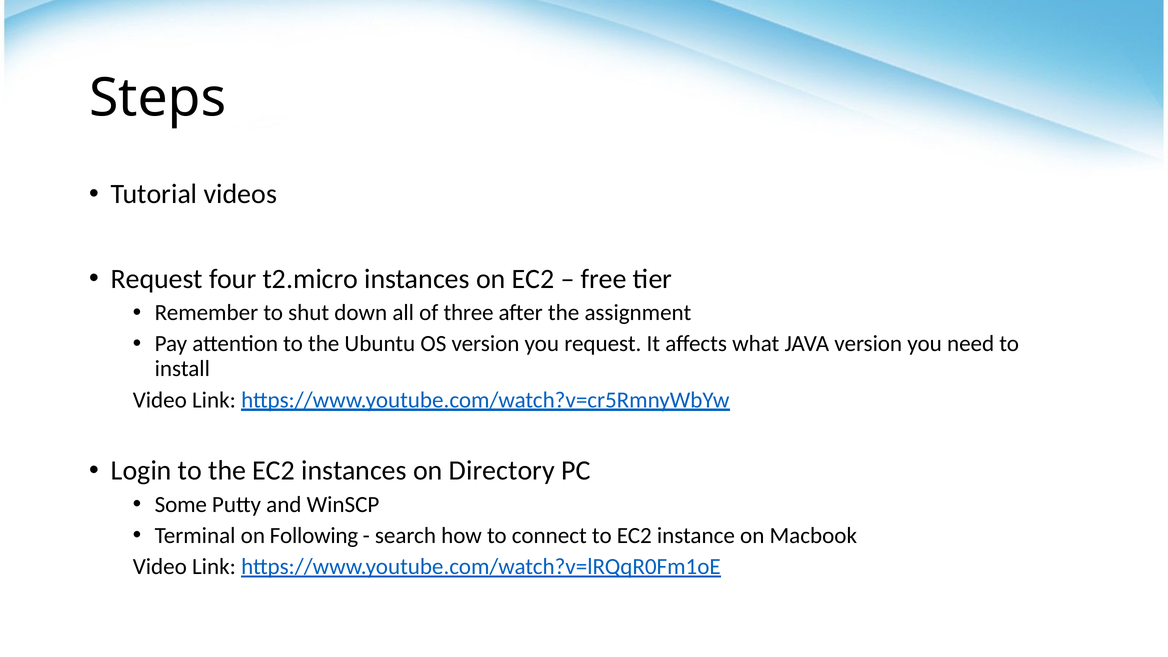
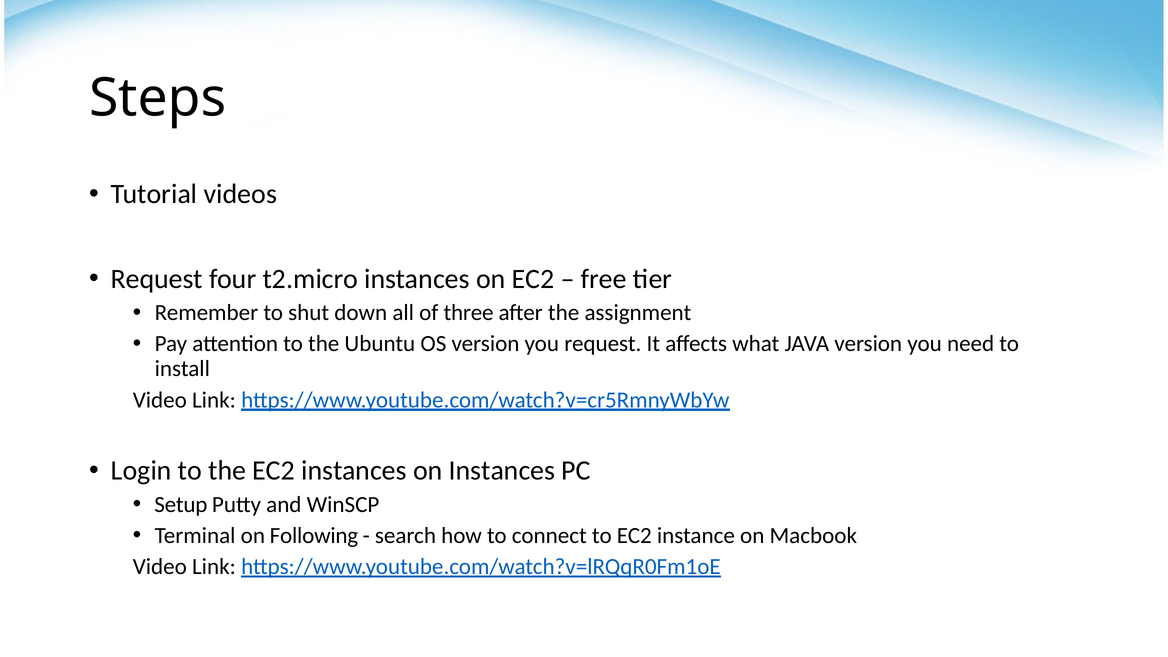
on Directory: Directory -> Instances (502, 471)
Some: Some -> Setup (181, 504)
